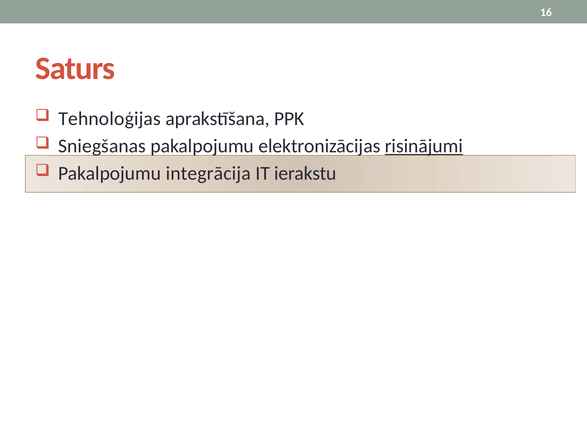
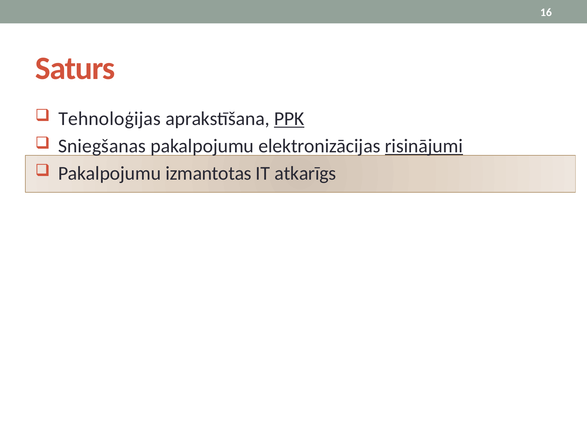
PPK underline: none -> present (289, 119)
integrācija: integrācija -> izmantotas (209, 174)
ierakstu: ierakstu -> atkarīgs (305, 174)
